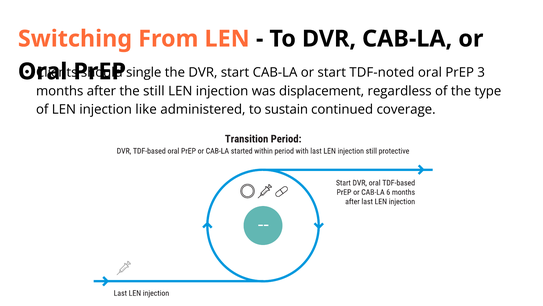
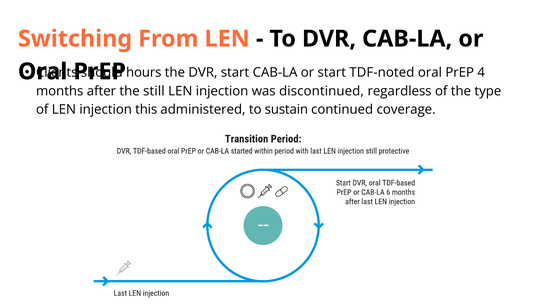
single: single -> hours (144, 72)
3: 3 -> 4 (481, 72)
displacement: displacement -> discontinued (321, 91)
like: like -> this (146, 109)
